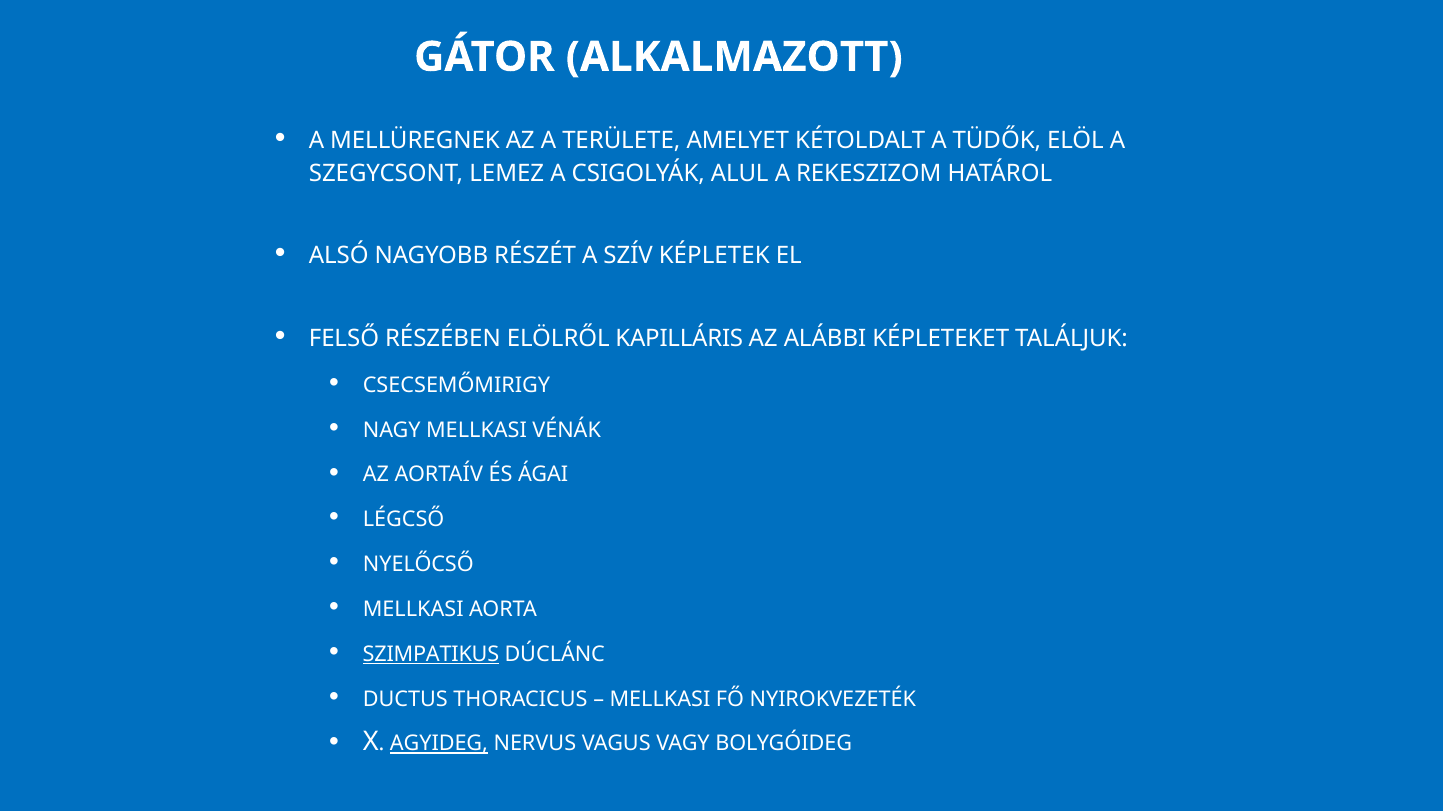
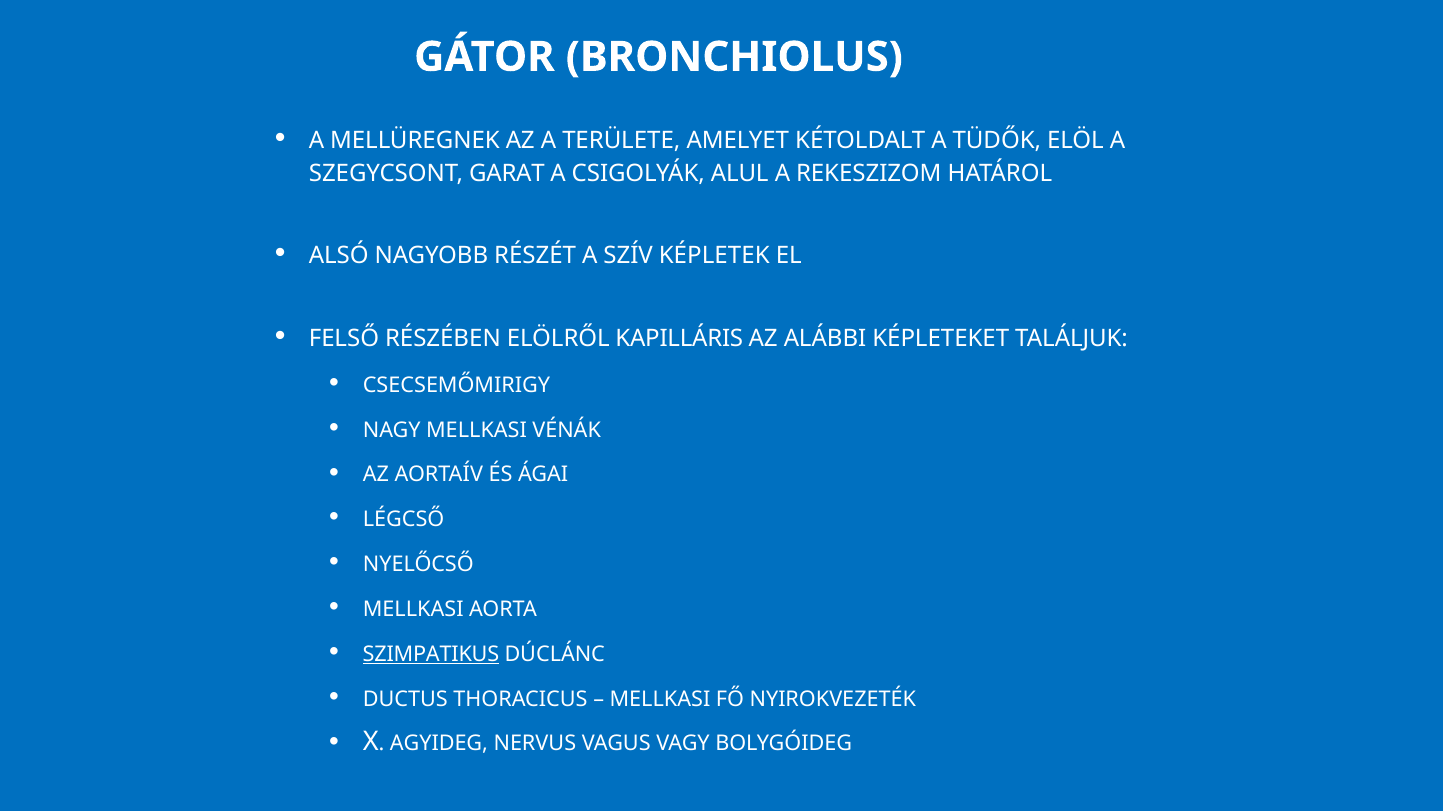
ALKALMAZOTT: ALKALMAZOTT -> BRONCHIOLUS (734, 57)
LEMEZ: LEMEZ -> GARAT (507, 173)
AGYIDEG underline: present -> none (439, 744)
